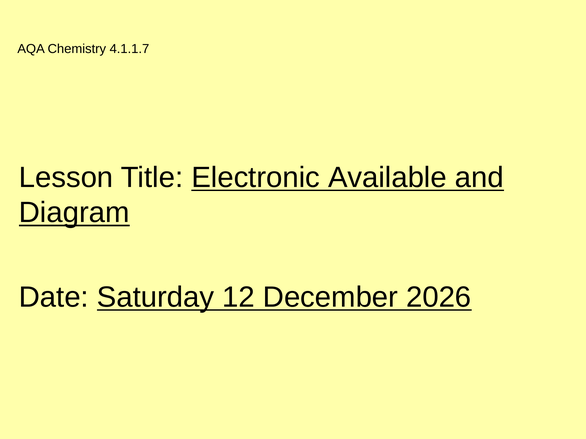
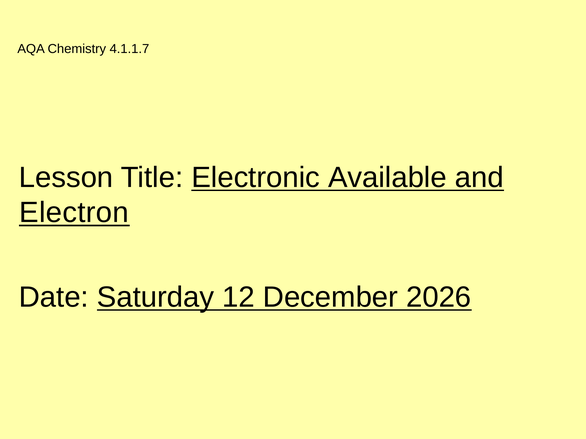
Diagram: Diagram -> Electron (74, 213)
